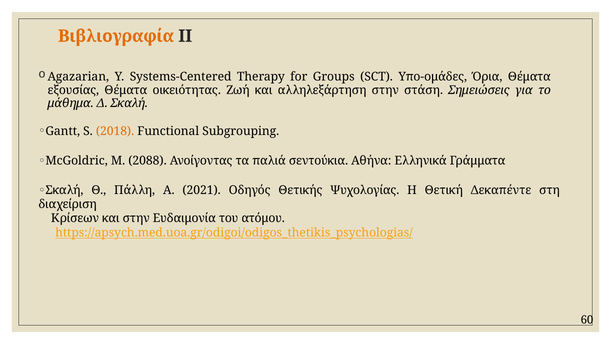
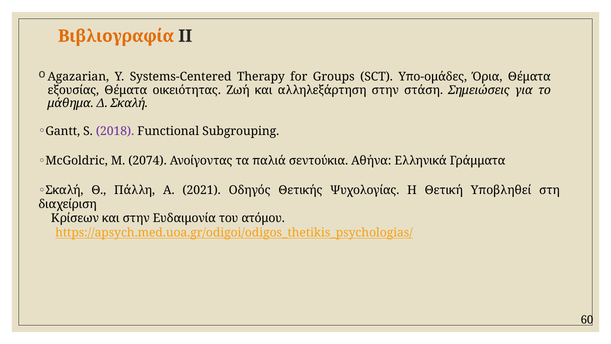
2018 colour: orange -> purple (115, 131)
2088: 2088 -> 2074 (147, 161)
Δεκαπέντε: Δεκαπέντε -> Υποβληθεί (501, 190)
